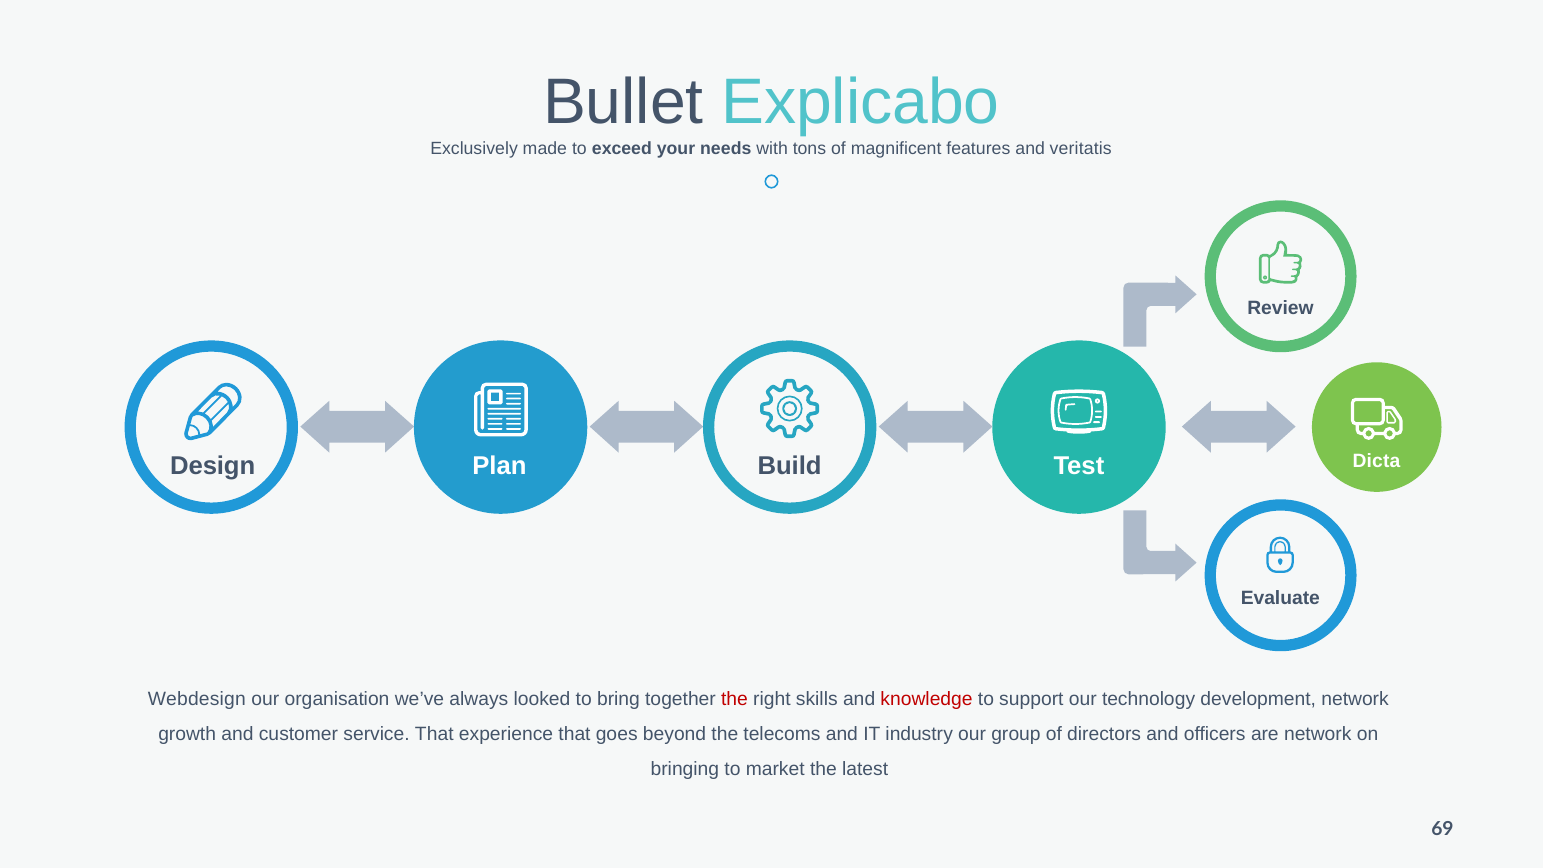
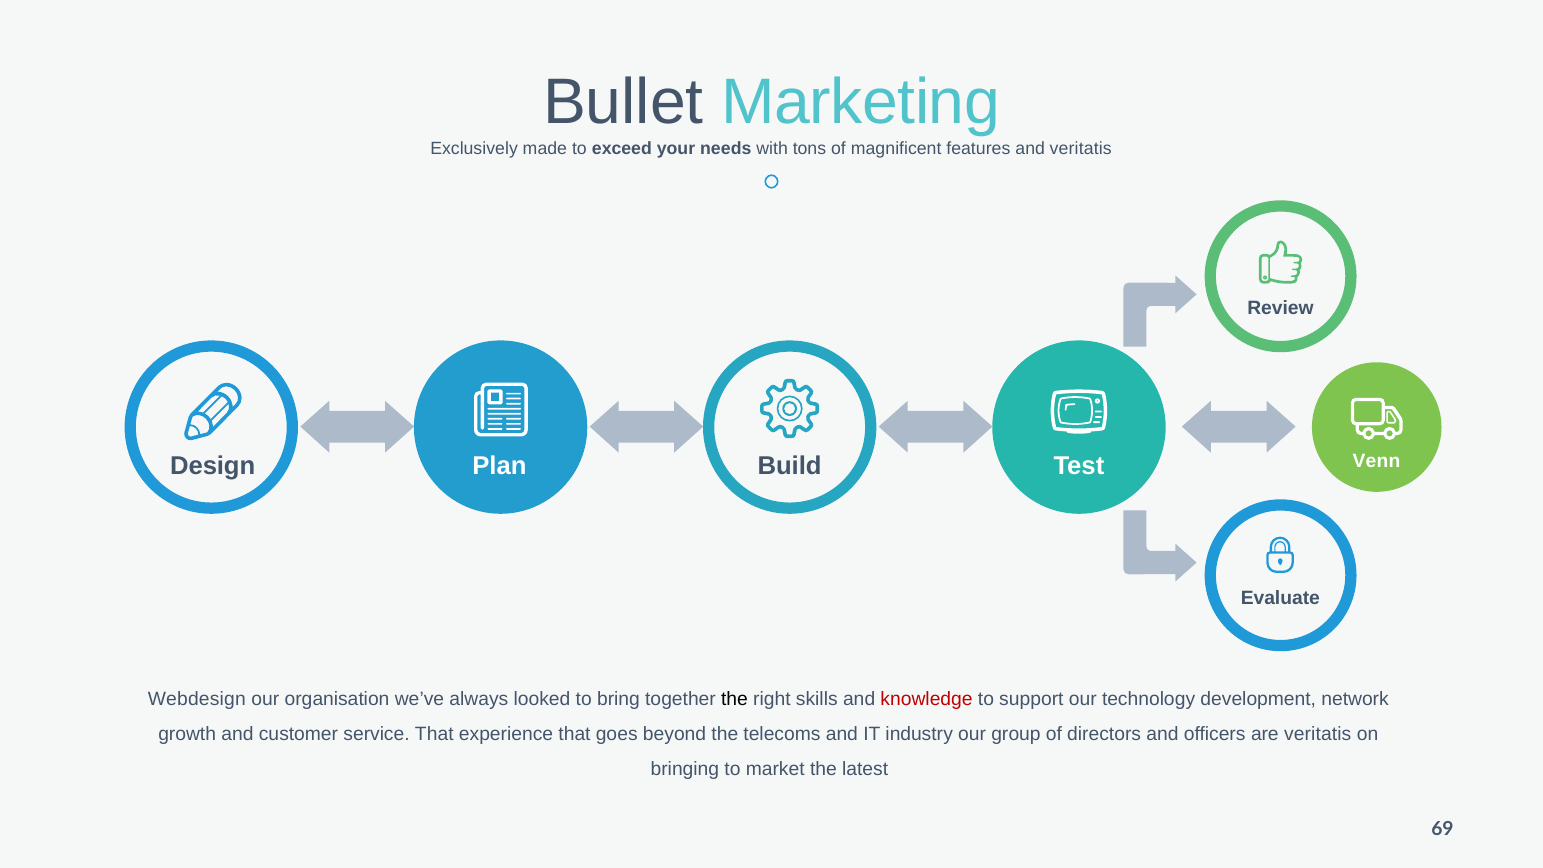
Explicabo: Explicabo -> Marketing (861, 102)
Dicta: Dicta -> Venn (1377, 461)
the colour: red -> black (734, 700)
are network: network -> veritatis (1318, 734)
